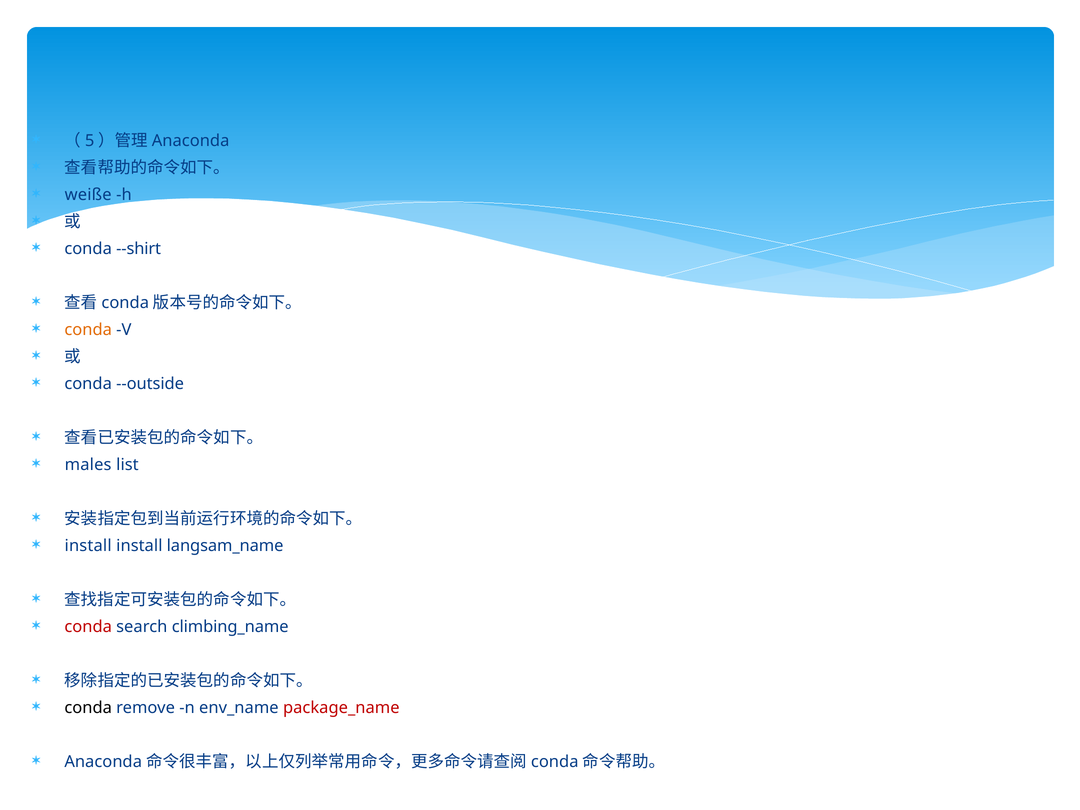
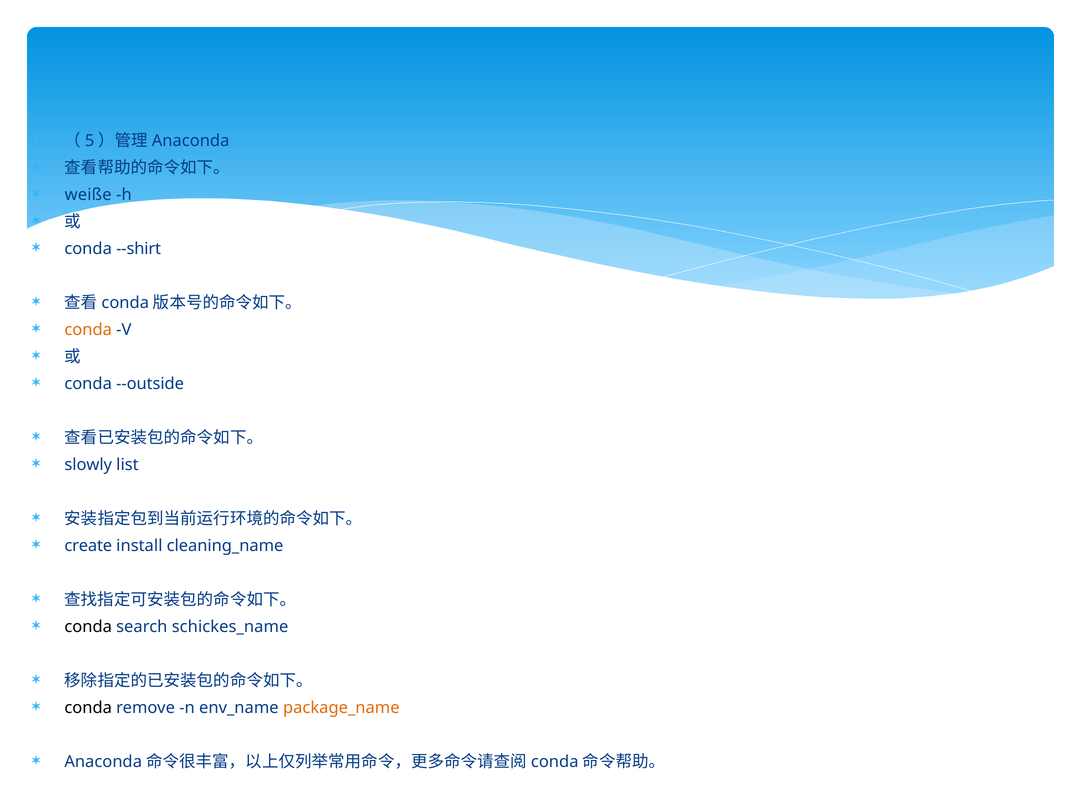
males: males -> slowly (88, 465)
install: install -> create (88, 546)
langsam_name: langsam_name -> cleaning_name (225, 546)
conda colour: red -> black (88, 627)
climbing_name: climbing_name -> schickes_name (230, 627)
package_name colour: red -> orange (341, 708)
